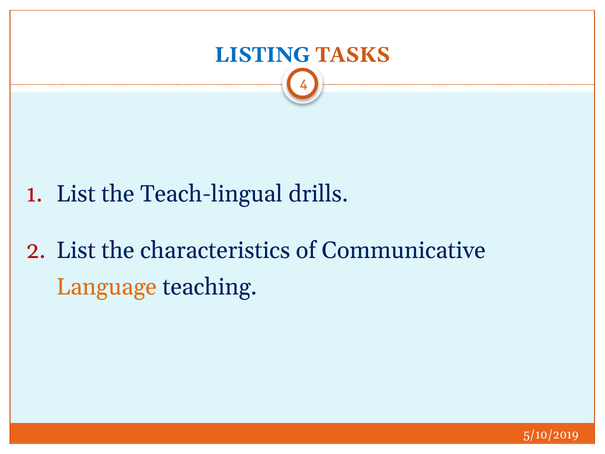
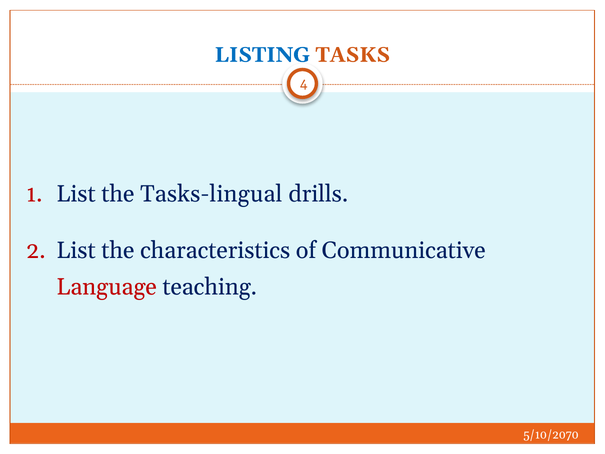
Teach-lingual: Teach-lingual -> Tasks-lingual (211, 194)
Language colour: orange -> red (107, 287)
5/10/2019: 5/10/2019 -> 5/10/2070 (551, 435)
